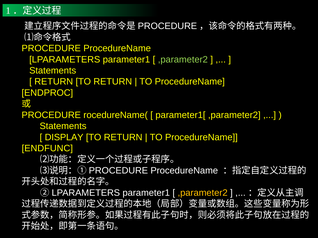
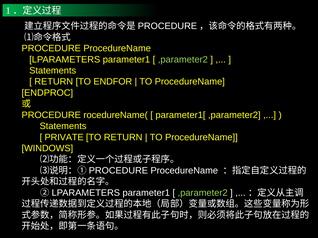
RETURN TO RETURN: RETURN -> ENDFOR (113, 82)
DISPLAY: DISPLAY -> PRIVATE (64, 137)
ENDFUNC: ENDFUNC -> WINDOWS (47, 149)
,parameter2 colour: yellow -> light green (203, 193)
